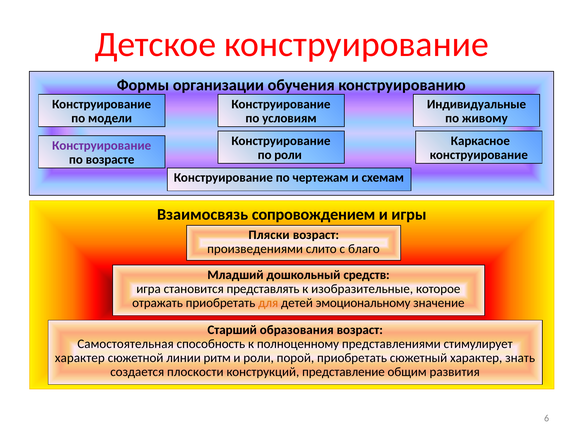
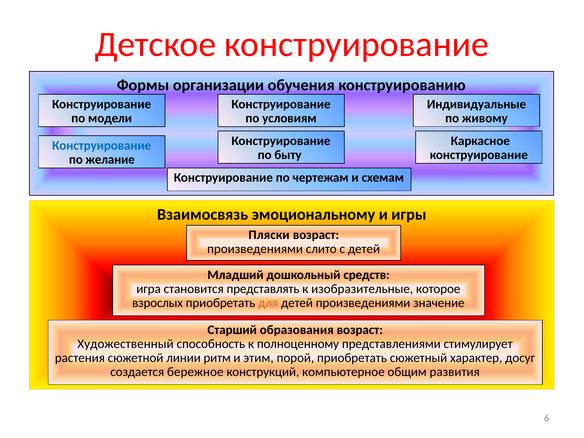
Конструирование colour: purple -> blue (102, 146)
по роли: роли -> быту (288, 155)
возрасте: возрасте -> желание (110, 160)
сопровождением: сопровождением -> эмоциональному (314, 214)
с благо: благо -> детей (364, 249)
отражать: отражать -> взрослых (158, 303)
детей эмоциональному: эмоциональному -> произведениями (363, 303)
Самостоятельная: Самостоятельная -> Художественный (126, 344)
характер: характер -> растения (80, 358)
и роли: роли -> этим (259, 358)
знать: знать -> досуг (520, 358)
плоскости: плоскости -> бережное (195, 372)
представление: представление -> компьютерное (343, 372)
